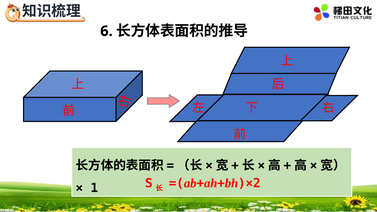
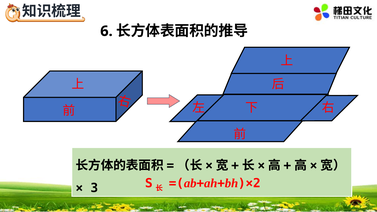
1: 1 -> 3 (95, 188)
